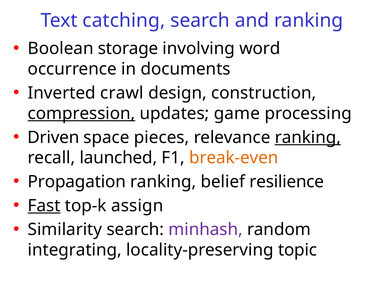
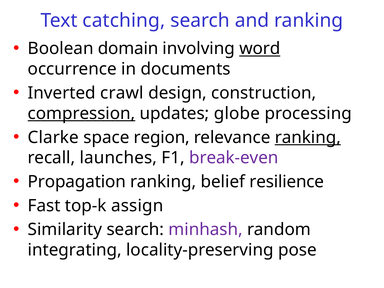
storage: storage -> domain (128, 49)
word underline: none -> present (260, 49)
game: game -> globe (237, 113)
Driven: Driven -> Clarke (53, 137)
pieces: pieces -> region (162, 137)
launched: launched -> launches (118, 158)
break-even colour: orange -> purple (234, 158)
Fast underline: present -> none (44, 206)
topic: topic -> pose (297, 250)
